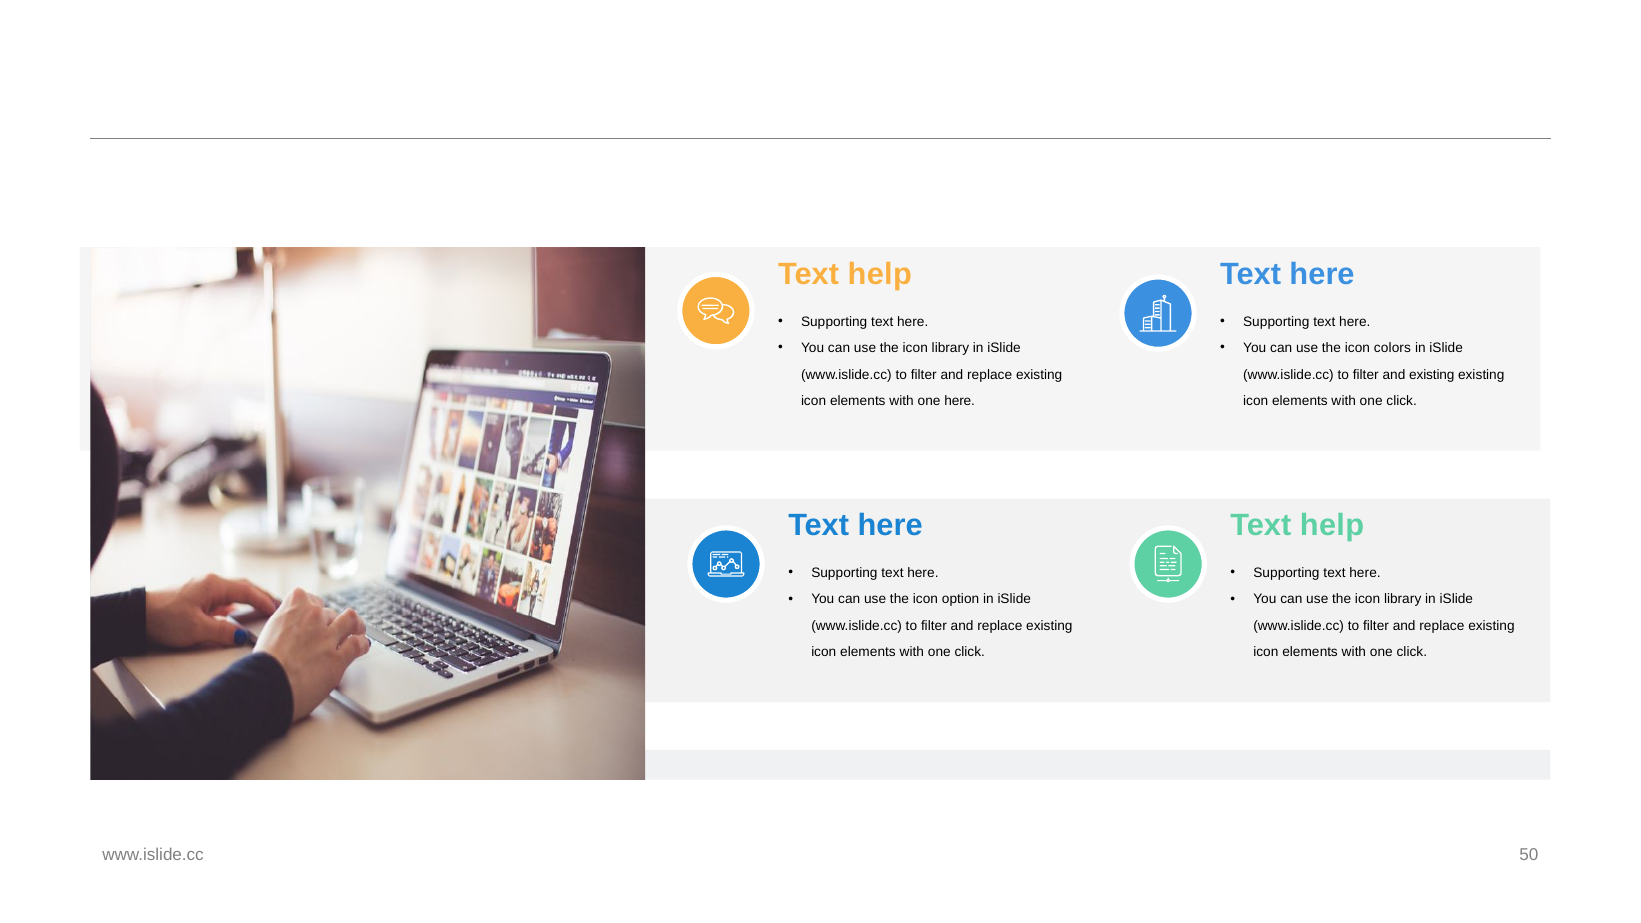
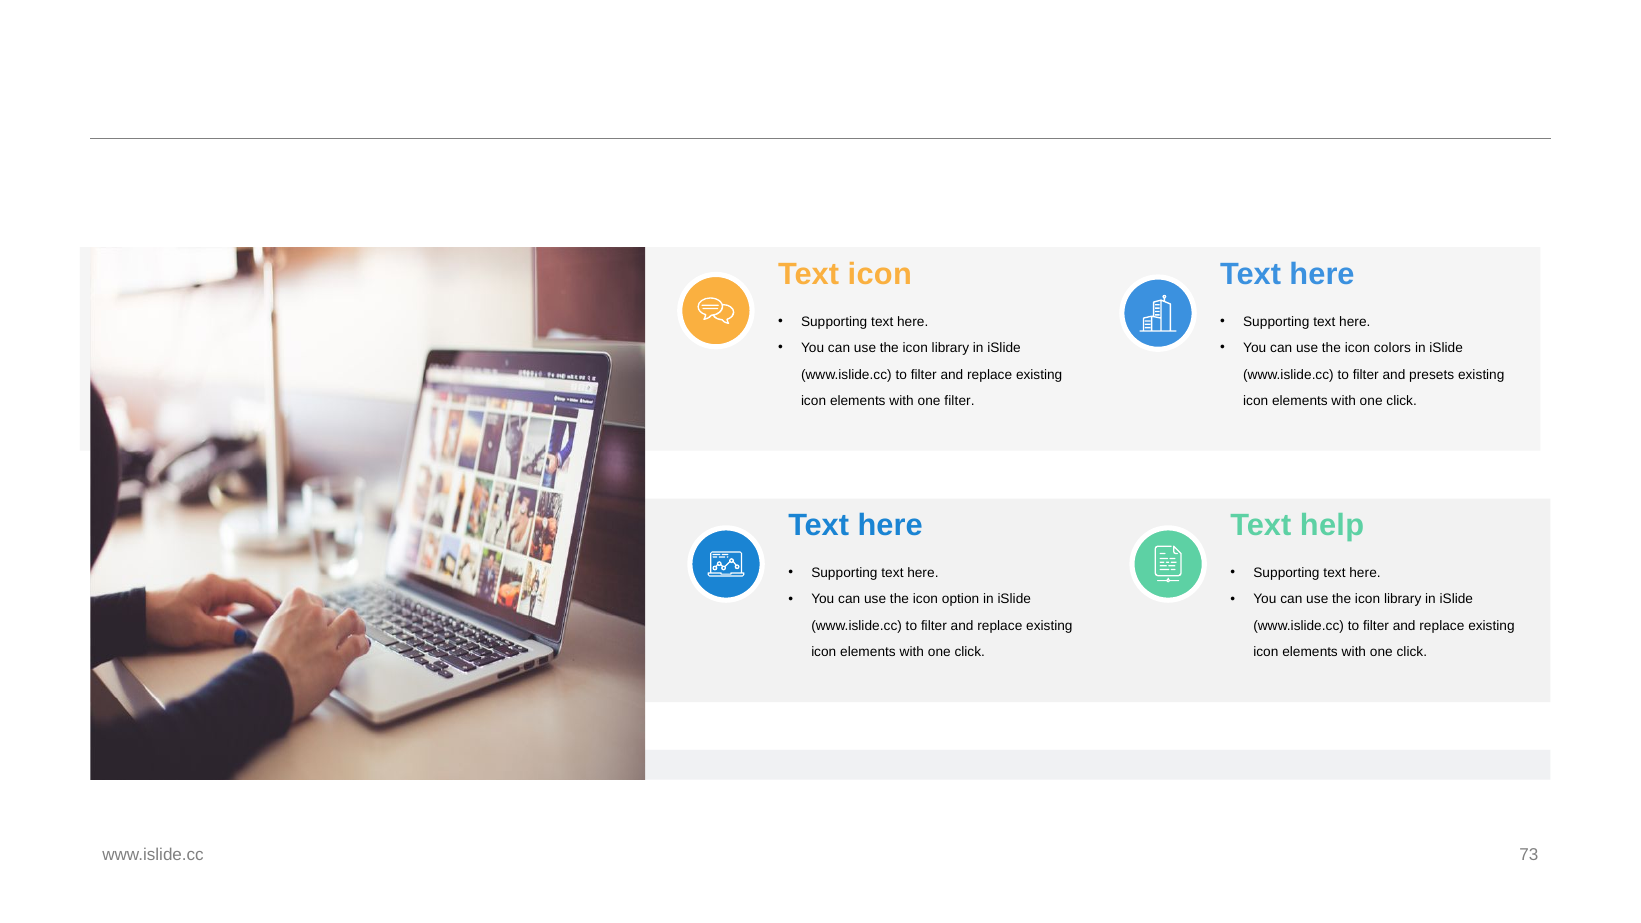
help: help -> icon (880, 274)
and existing: existing -> presets (1432, 375)
one here: here -> filter (960, 401)
50: 50 -> 73 (1529, 855)
